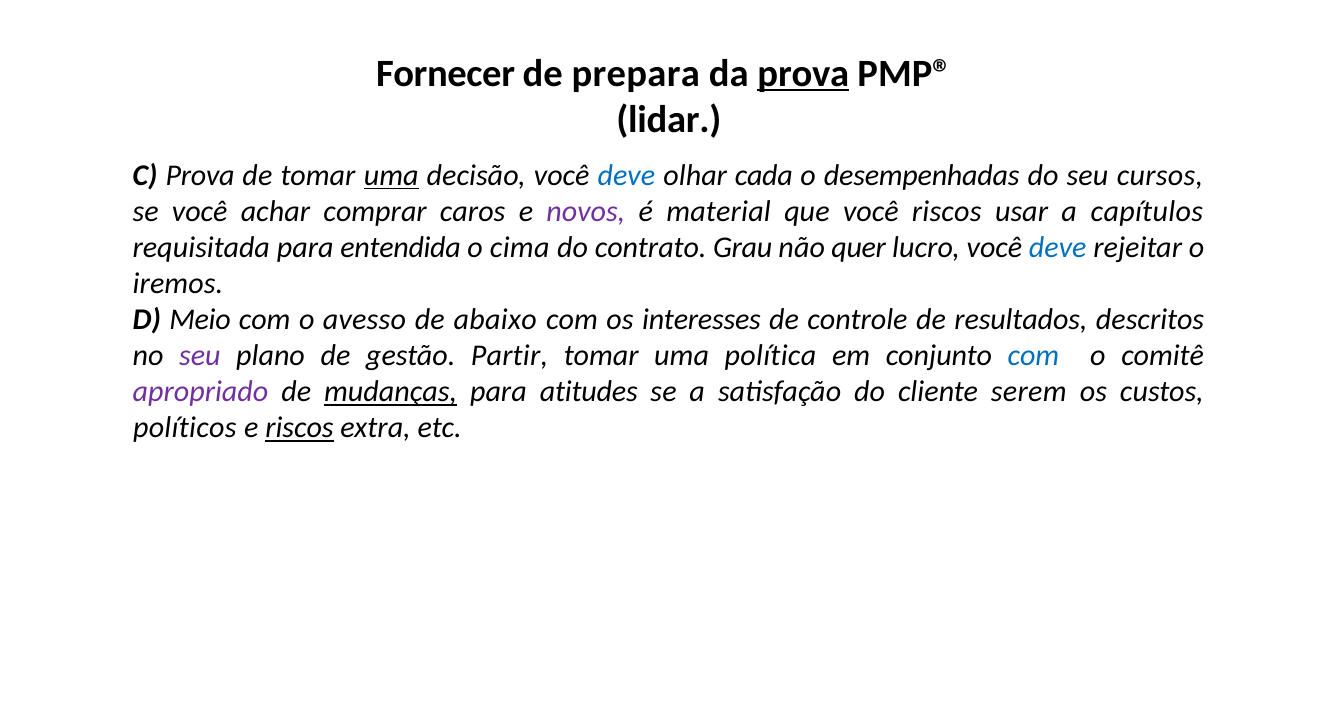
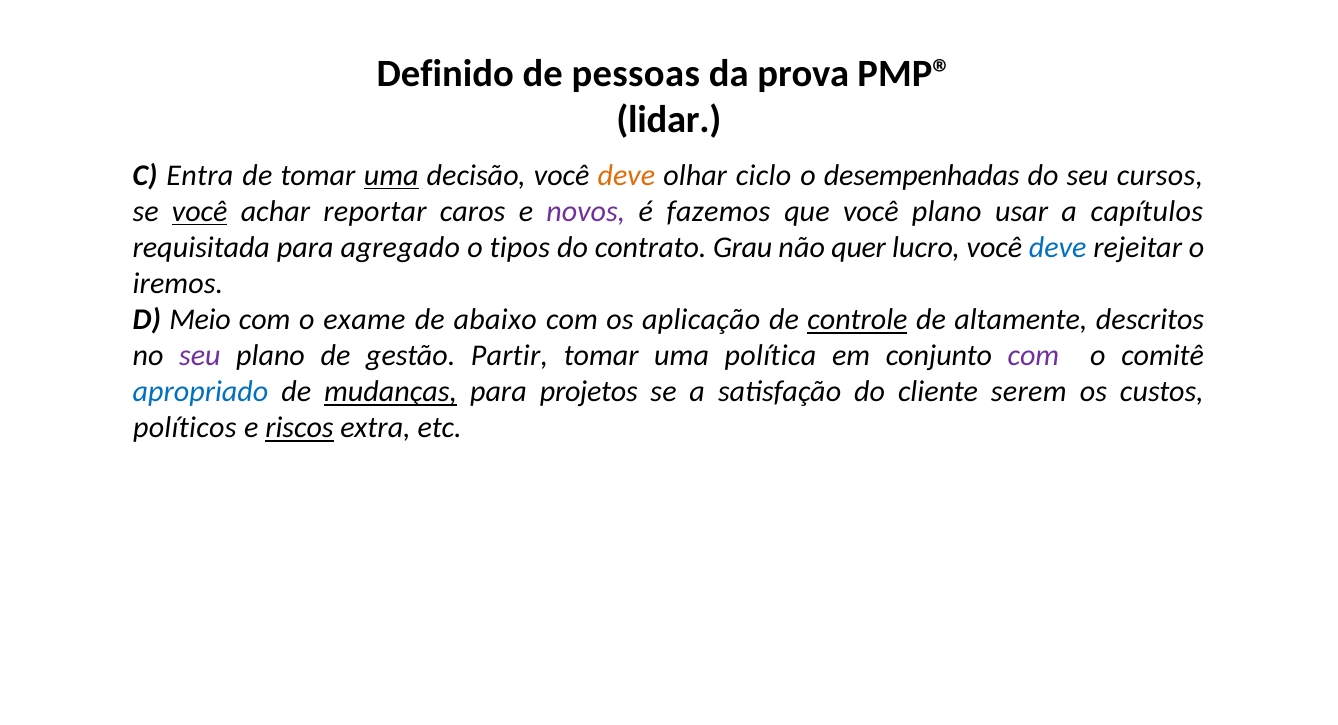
Fornecer: Fornecer -> Definido (445, 74)
prepara: prepara -> pessoas (636, 74)
prova underline: present -> none (803, 74)
C Prova: Prova -> Entra (200, 176)
deve colour: blue -> orange (626, 176)
cada: cada -> ciclo (764, 176)
você underline: none -> present (200, 212)
comprar: comprar -> reportar (375, 212)
material: material -> fazemos (719, 212)
você riscos: riscos -> plano (947, 212)
entendida: entendida -> agregado (400, 248)
cima: cima -> tipos (520, 248)
avesso: avesso -> exame (364, 320)
interesses: interesses -> aplicação (701, 320)
controle underline: none -> present (857, 320)
resultados: resultados -> altamente (1021, 320)
com colour: blue -> purple (1033, 356)
apropriado colour: purple -> blue (201, 392)
atitudes: atitudes -> projetos (589, 392)
